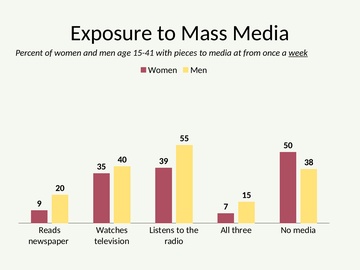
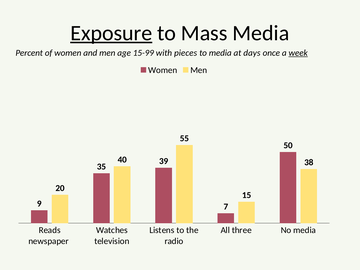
Exposure underline: none -> present (111, 33)
15-41: 15-41 -> 15-99 (143, 53)
from: from -> days (252, 53)
